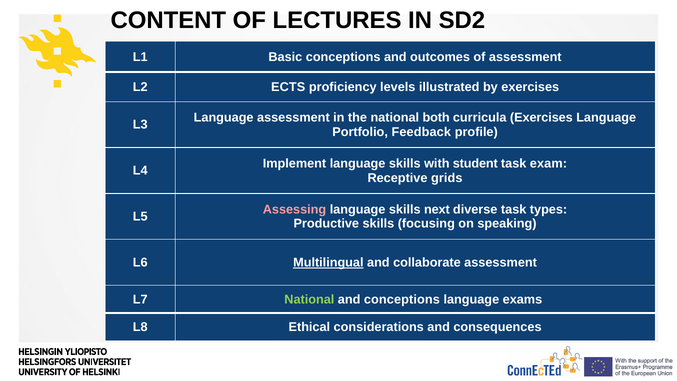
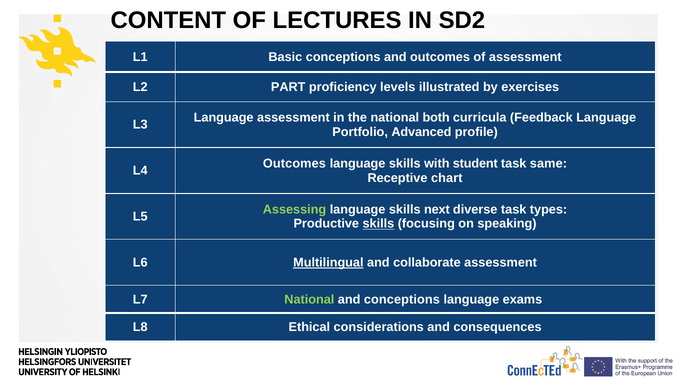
ECTS: ECTS -> PART (288, 87)
curricula Exercises: Exercises -> Feedback (541, 118)
Feedback: Feedback -> Advanced (421, 132)
Implement: Implement -> Outcomes (294, 164)
exam: exam -> same (548, 164)
grids: grids -> chart (447, 178)
Assessing colour: pink -> light green (295, 209)
skills underline: none -> present (378, 224)
